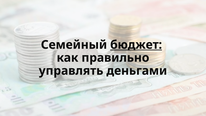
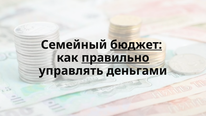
правильно underline: none -> present (115, 58)
